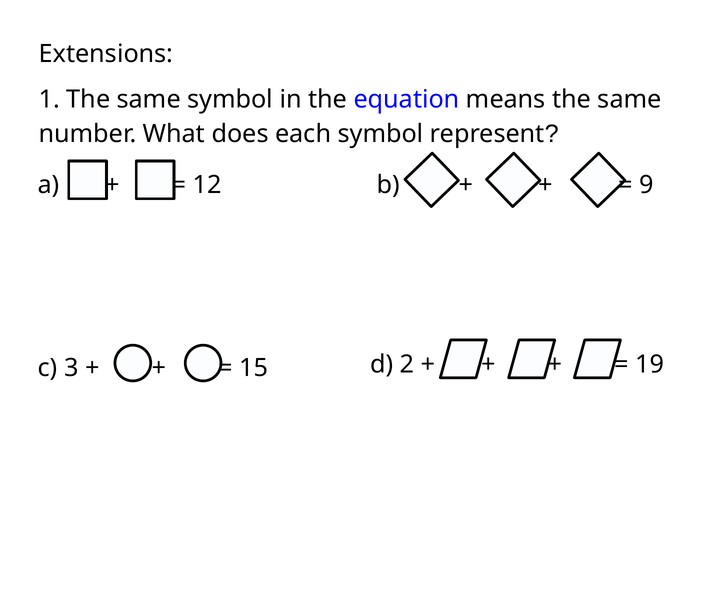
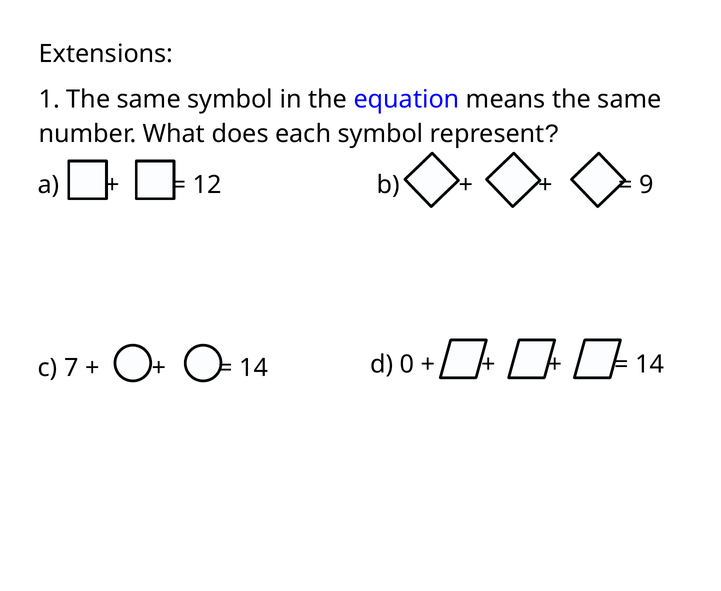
3: 3 -> 7 (71, 368)
15: 15 -> 14 (254, 368)
2: 2 -> 0 (407, 364)
19: 19 -> 14 (650, 364)
